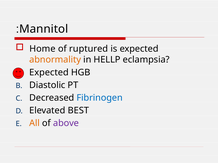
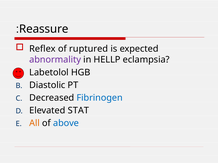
Mannitol: Mannitol -> Reassure (44, 29)
Home: Home -> Reflex (42, 49)
abnormality colour: orange -> purple (55, 60)
Expected: Expected -> Labetolol (49, 73)
BEST: BEST -> STAT (78, 111)
above colour: purple -> blue (66, 123)
